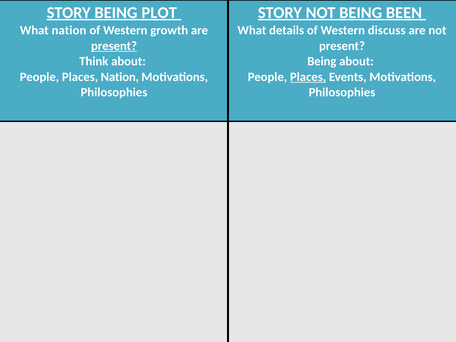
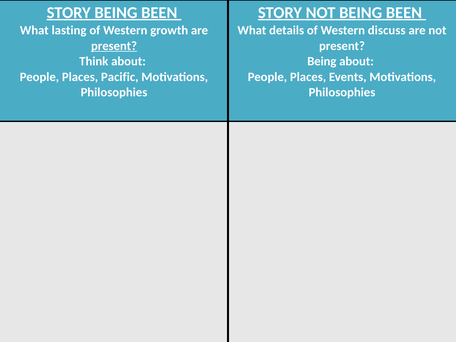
STORY BEING PLOT: PLOT -> BEEN (159, 13)
What nation: nation -> lasting (69, 30)
Places Nation: Nation -> Pacific (120, 77)
Places underline: present -> none (308, 77)
